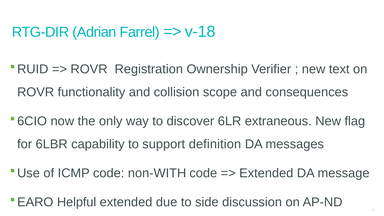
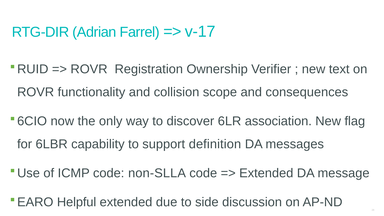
v-18: v-18 -> v-17 (200, 32)
extraneous: extraneous -> association (278, 121)
non-WITH: non-WITH -> non-SLLA (157, 173)
